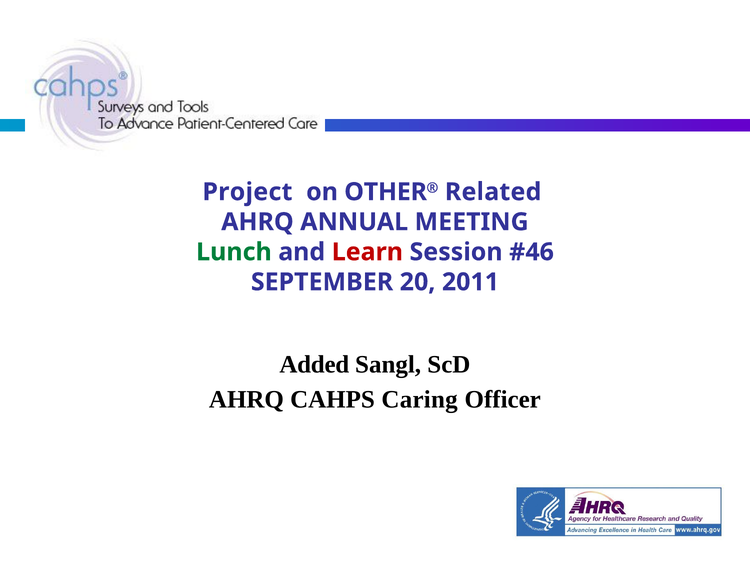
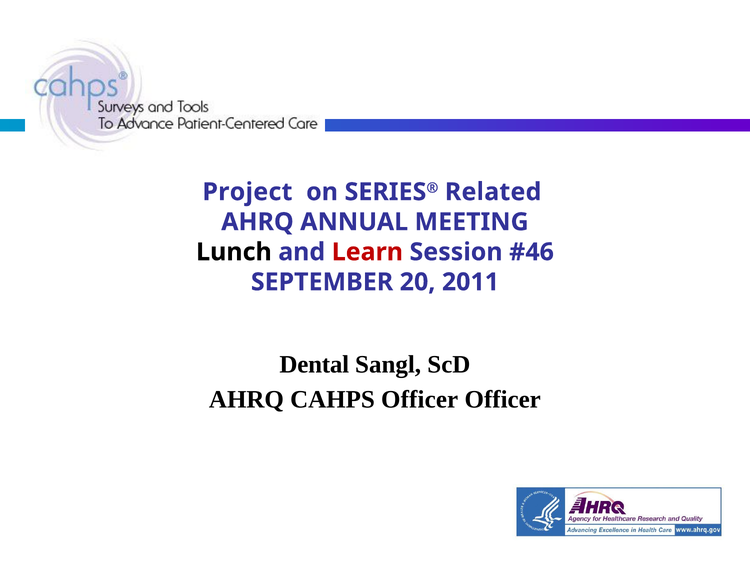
OTHER: OTHER -> SERIES (385, 192)
Lunch colour: green -> black (234, 252)
Added: Added -> Dental (314, 364)
CAHPS Caring: Caring -> Officer (420, 399)
